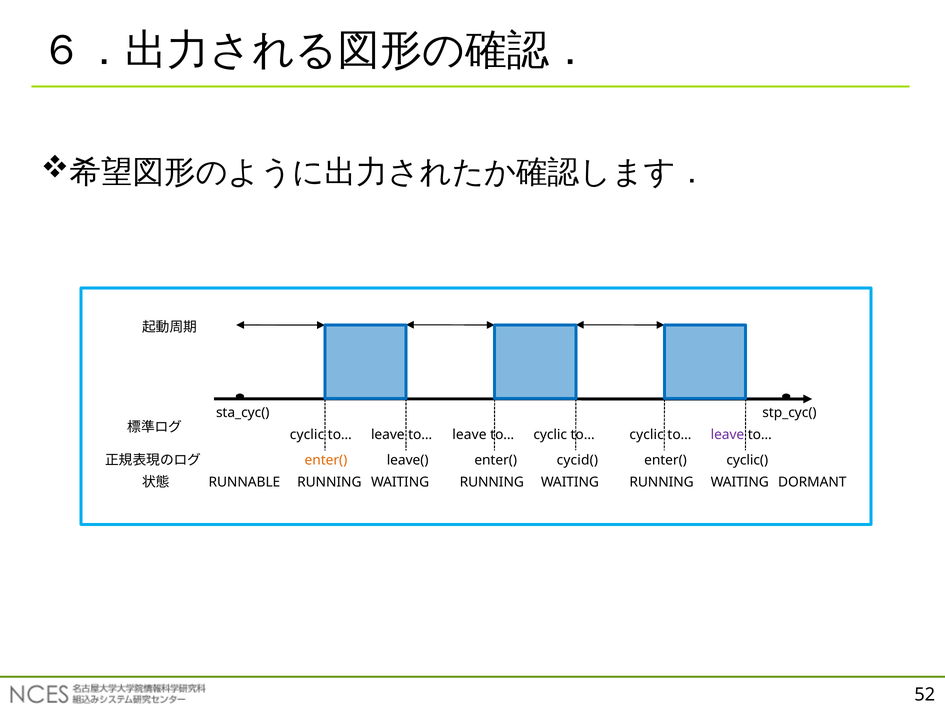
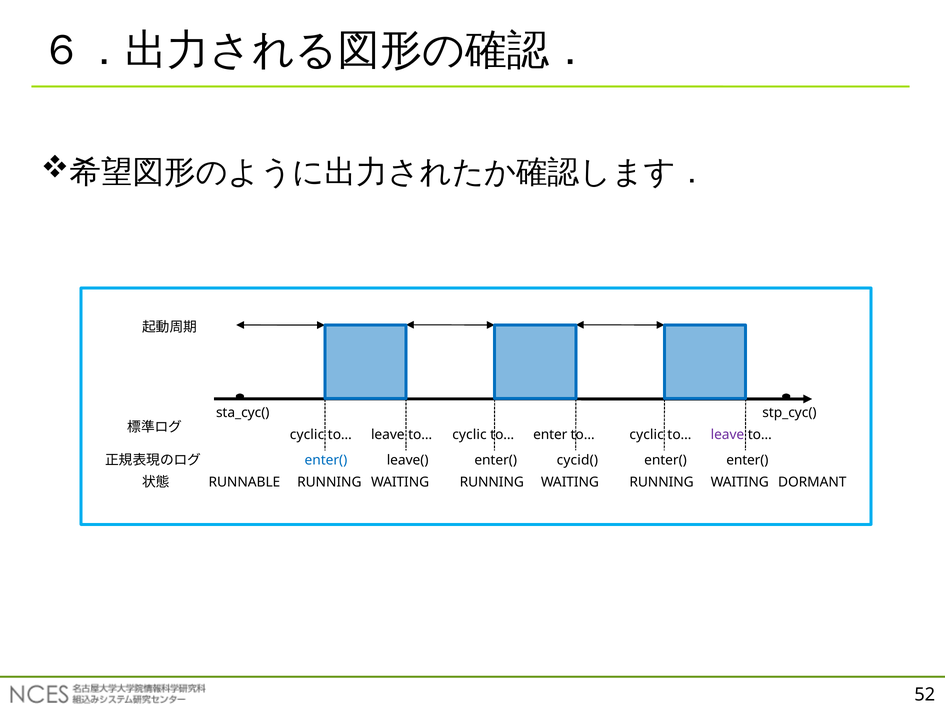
leave to… leave: leave -> cyclic (469, 435)
cyclic: cyclic -> enter (550, 435)
enter( colour: orange -> blue (326, 460)
enter( cyclic(: cyclic( -> enter( (747, 460)
